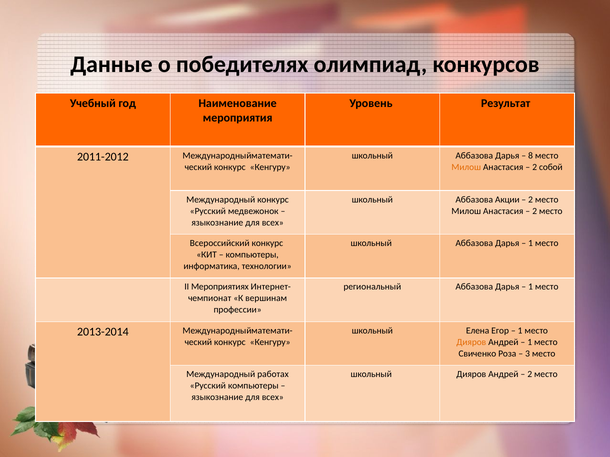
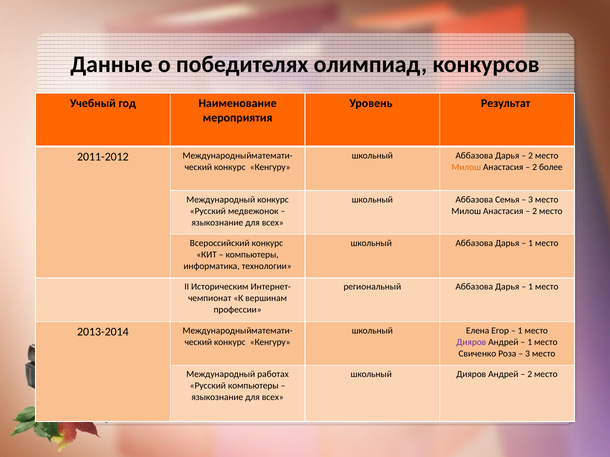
8: 8 -> 2 (531, 156)
собой: собой -> более (551, 167)
Акции: Акции -> Семья (507, 200)
2: 2 -> 3 (531, 200)
Мероприятиях: Мероприятиях -> Историческим (220, 287)
Дияров colour: orange -> purple (471, 342)
